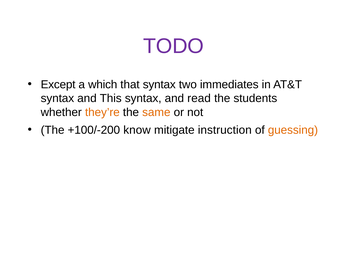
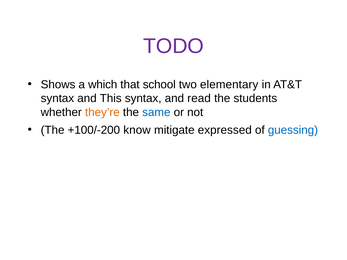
Except: Except -> Shows (58, 85)
that syntax: syntax -> school (159, 85)
immediates: immediates -> elementary (229, 85)
same colour: orange -> blue (156, 112)
instruction: instruction -> expressed (225, 130)
guessing colour: orange -> blue (293, 130)
